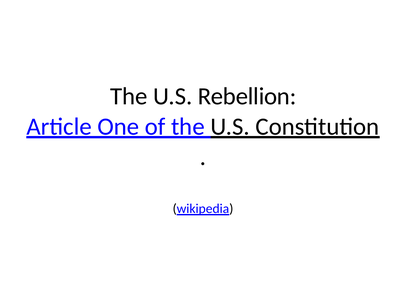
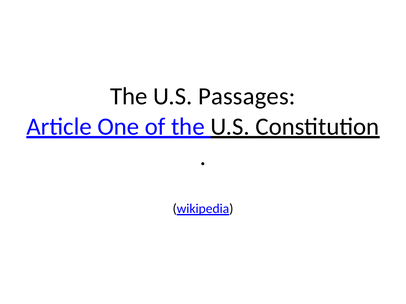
Rebellion: Rebellion -> Passages (247, 96)
